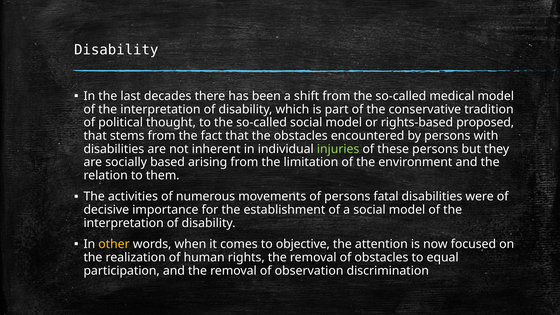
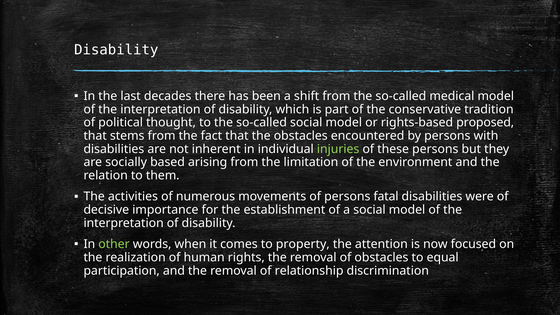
other colour: yellow -> light green (114, 244)
objective: objective -> property (303, 244)
observation: observation -> relationship (309, 271)
